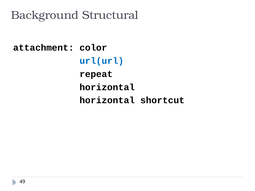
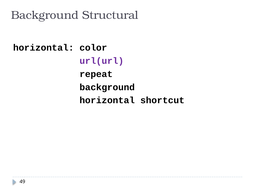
attachment: attachment -> horizontal (44, 48)
url(url colour: blue -> purple (102, 61)
horizontal: horizontal -> background (107, 87)
